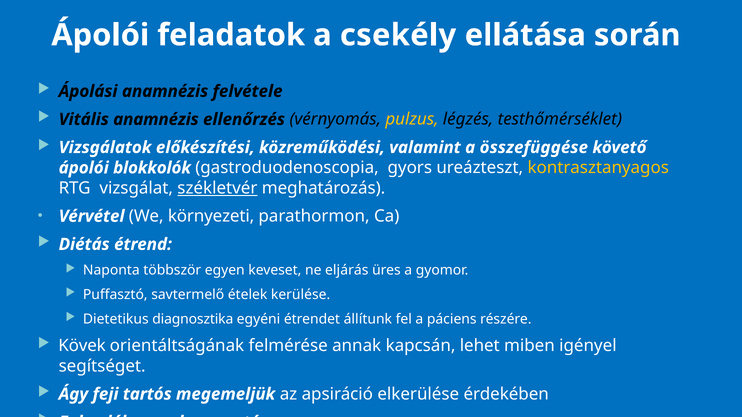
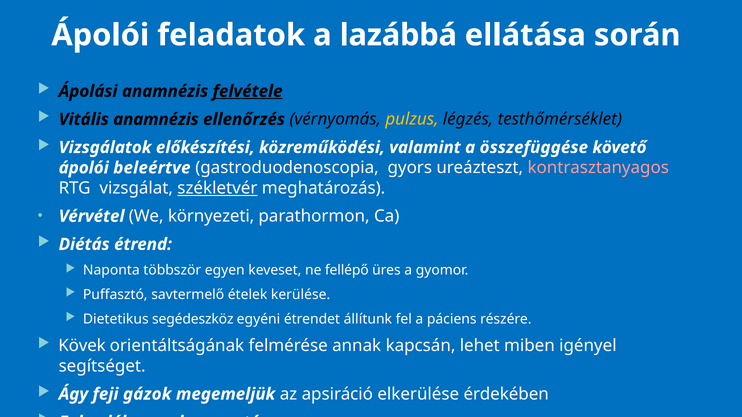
csekély: csekély -> lazábbá (398, 35)
felvétele underline: none -> present (248, 91)
blokkolók: blokkolók -> beleértve (152, 168)
kontrasztanyagos colour: yellow -> pink (598, 168)
eljárás: eljárás -> fellépő (347, 271)
diagnosztika: diagnosztika -> segédeszköz (193, 319)
tartós: tartós -> gázok (147, 394)
